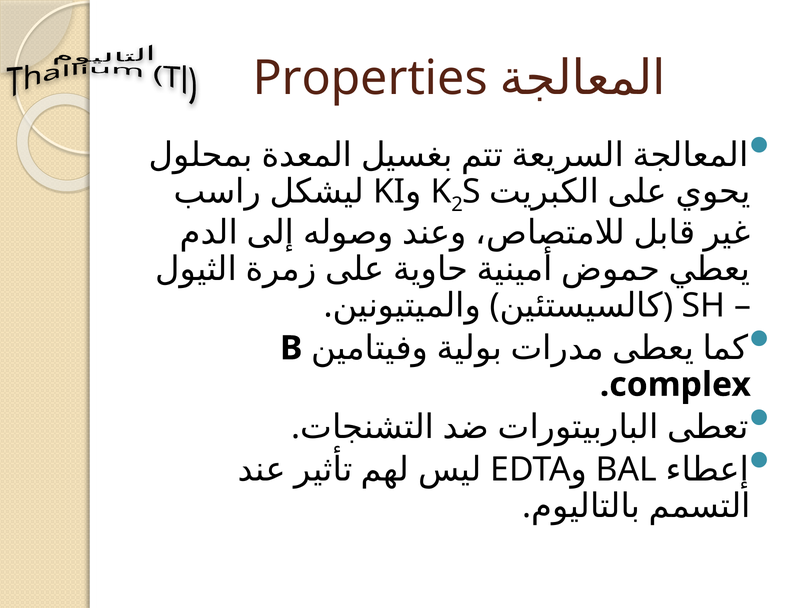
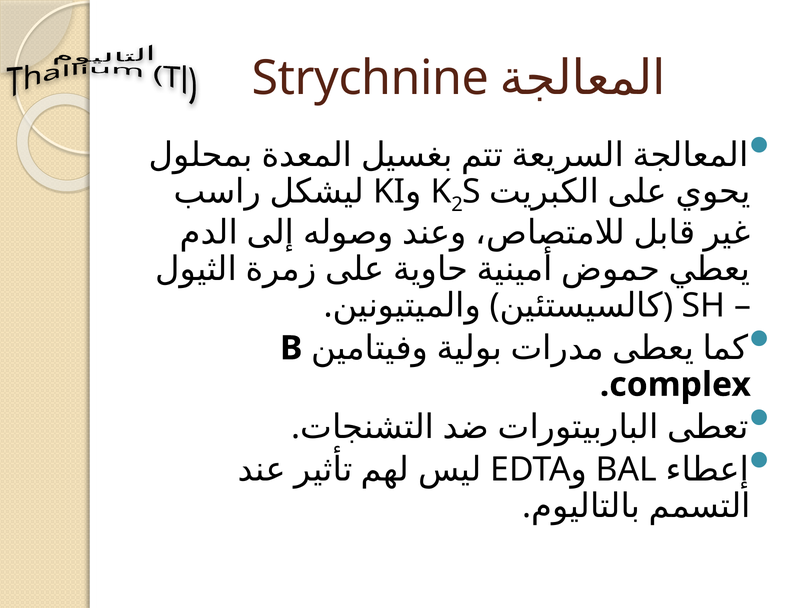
Properties: Properties -> Strychnine (370, 78)
